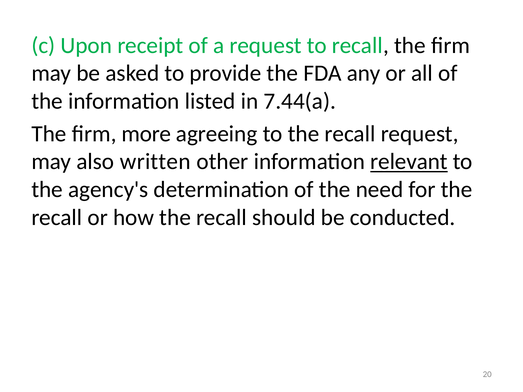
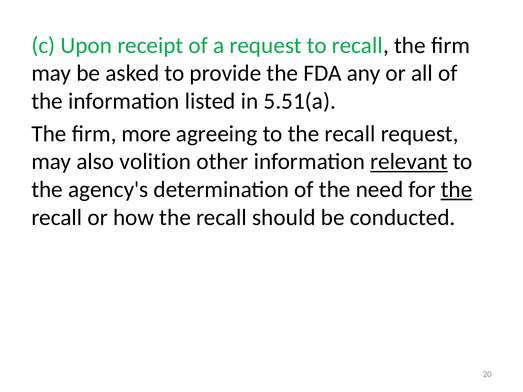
7.44(a: 7.44(a -> 5.51(a (300, 101)
written: written -> volition (155, 162)
the underline: none -> present (457, 190)
